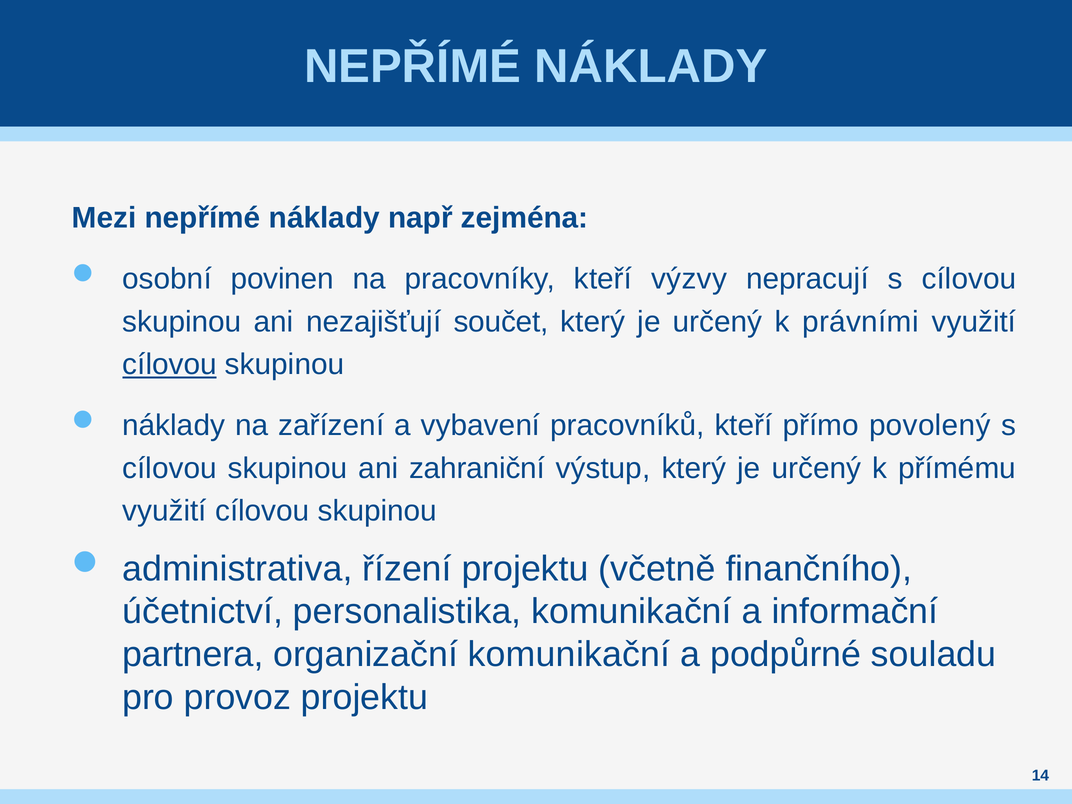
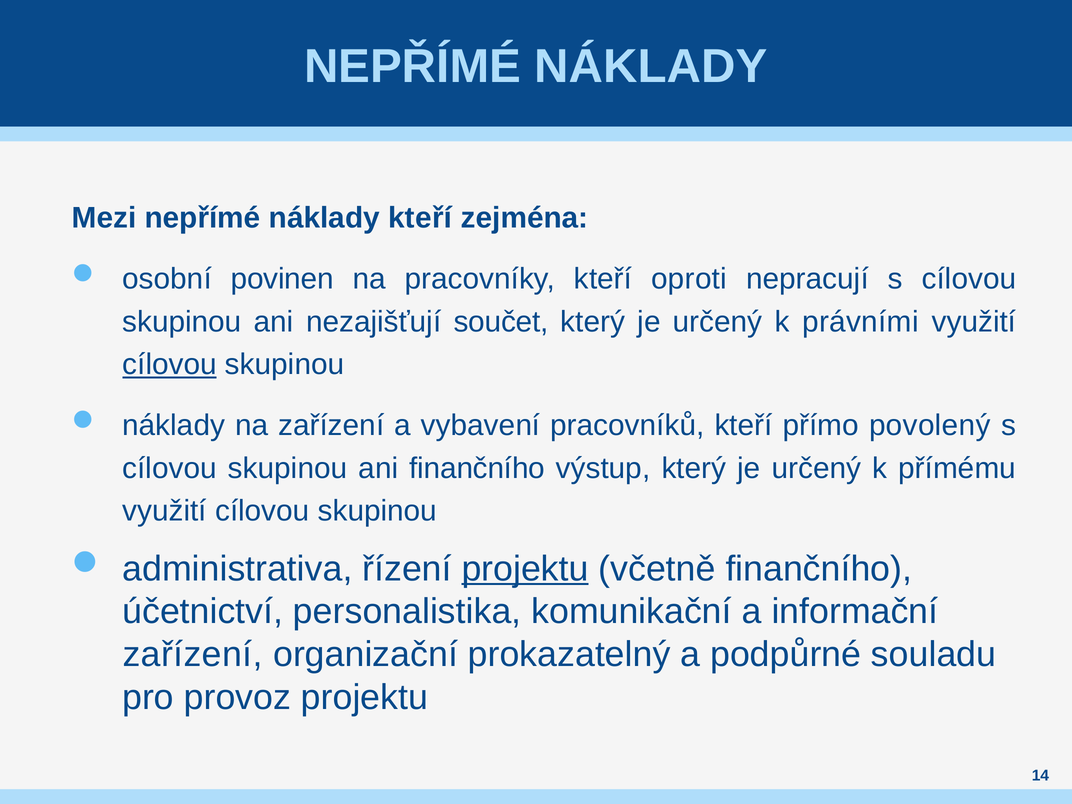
náklady např: např -> kteří (420, 218)
výzvy: výzvy -> oproti (689, 279)
ani zahraniční: zahraniční -> finančního (477, 468)
projektu underline: none -> present (525, 569)
partnera: partnera -> zařízení (193, 654)
organizační komunikační: komunikační -> prokazatelný (569, 654)
